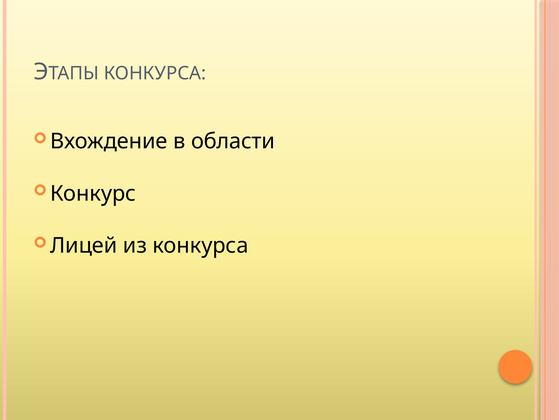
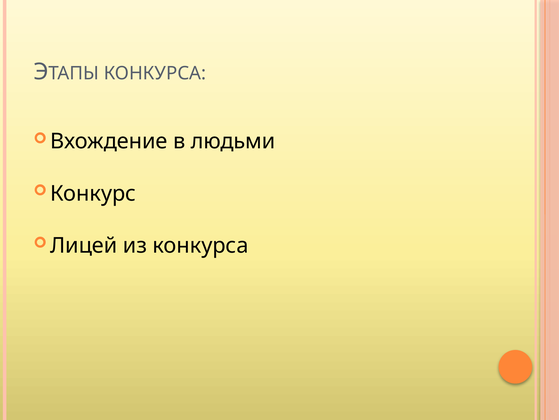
области: области -> людьми (233, 141)
